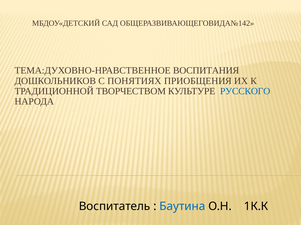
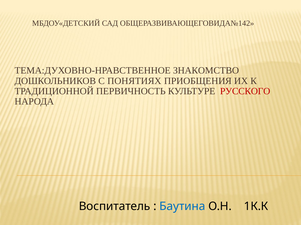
ВОСПИТАНИЯ: ВОСПИТАНИЯ -> ЗНАКОМСТВО (206, 71)
ТВОРЧЕСТВОМ: ТВОРЧЕСТВОМ -> ПЕРВИЧНОСТЬ (131, 91)
РУССКОГО colour: blue -> red (245, 91)
